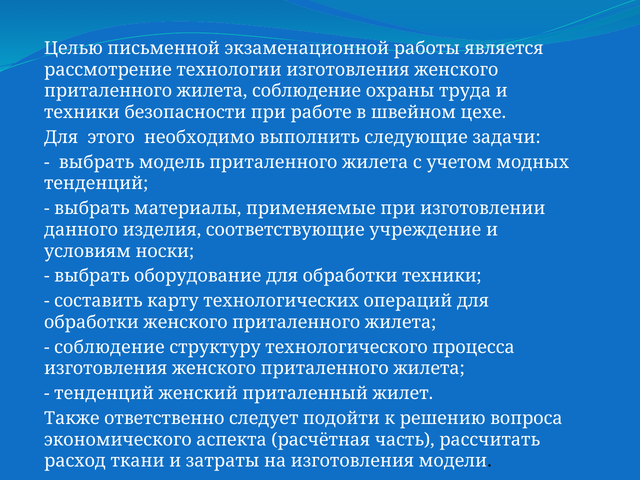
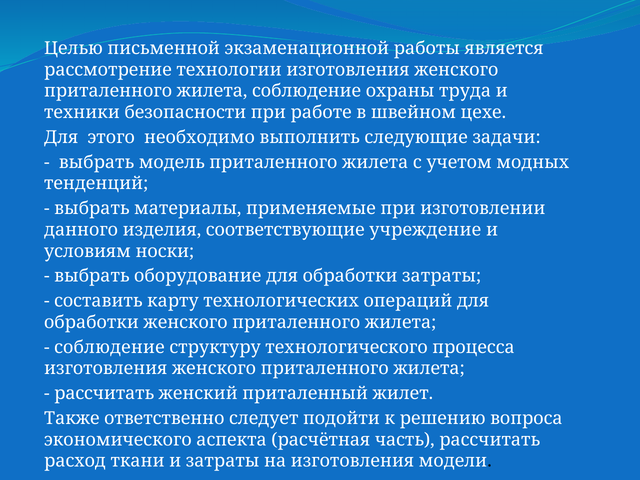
обработки техники: техники -> затраты (442, 276)
тенденций: тенденций -> рассчитать (104, 393)
